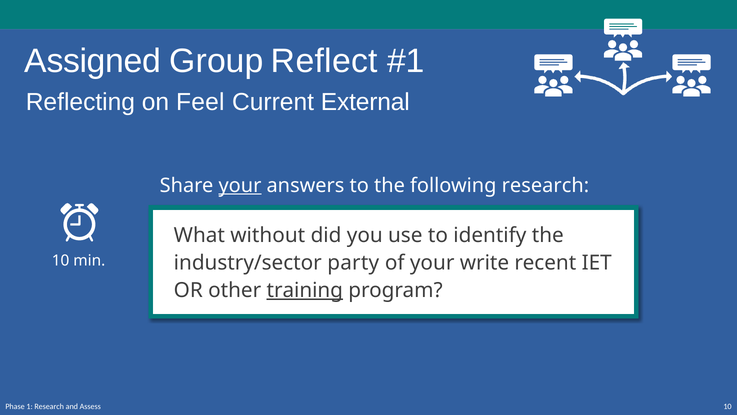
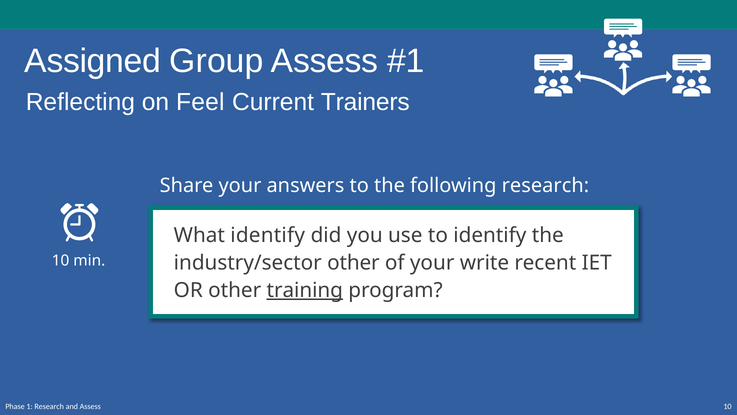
Group Reflect: Reflect -> Assess (325, 61)
External: External -> Trainers (365, 102)
your underline: present -> none (240, 185)
What without: without -> identify (268, 235)
industry/sector party: party -> other (353, 263)
